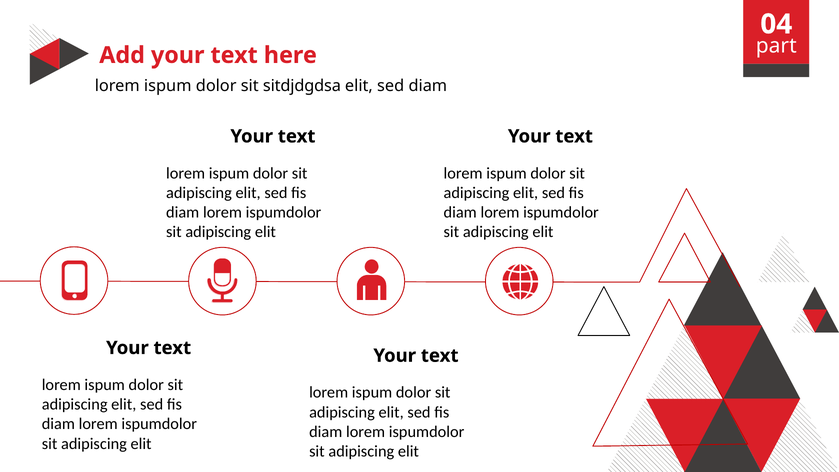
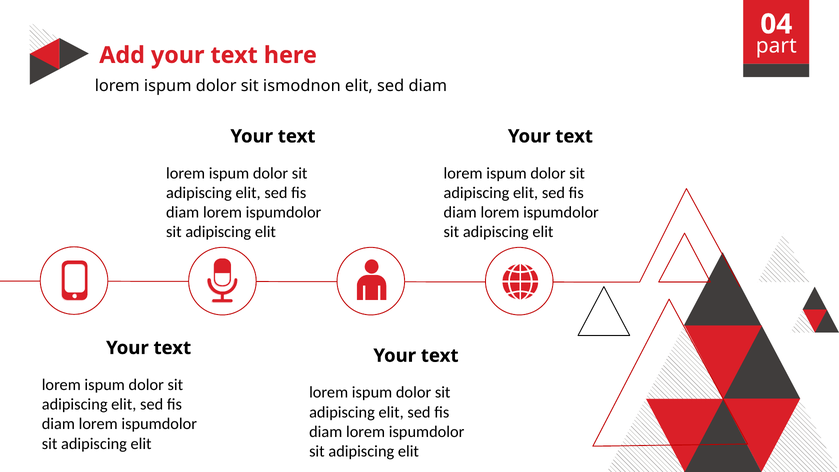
sitdjdgdsa: sitdjdgdsa -> ismodnon (302, 86)
